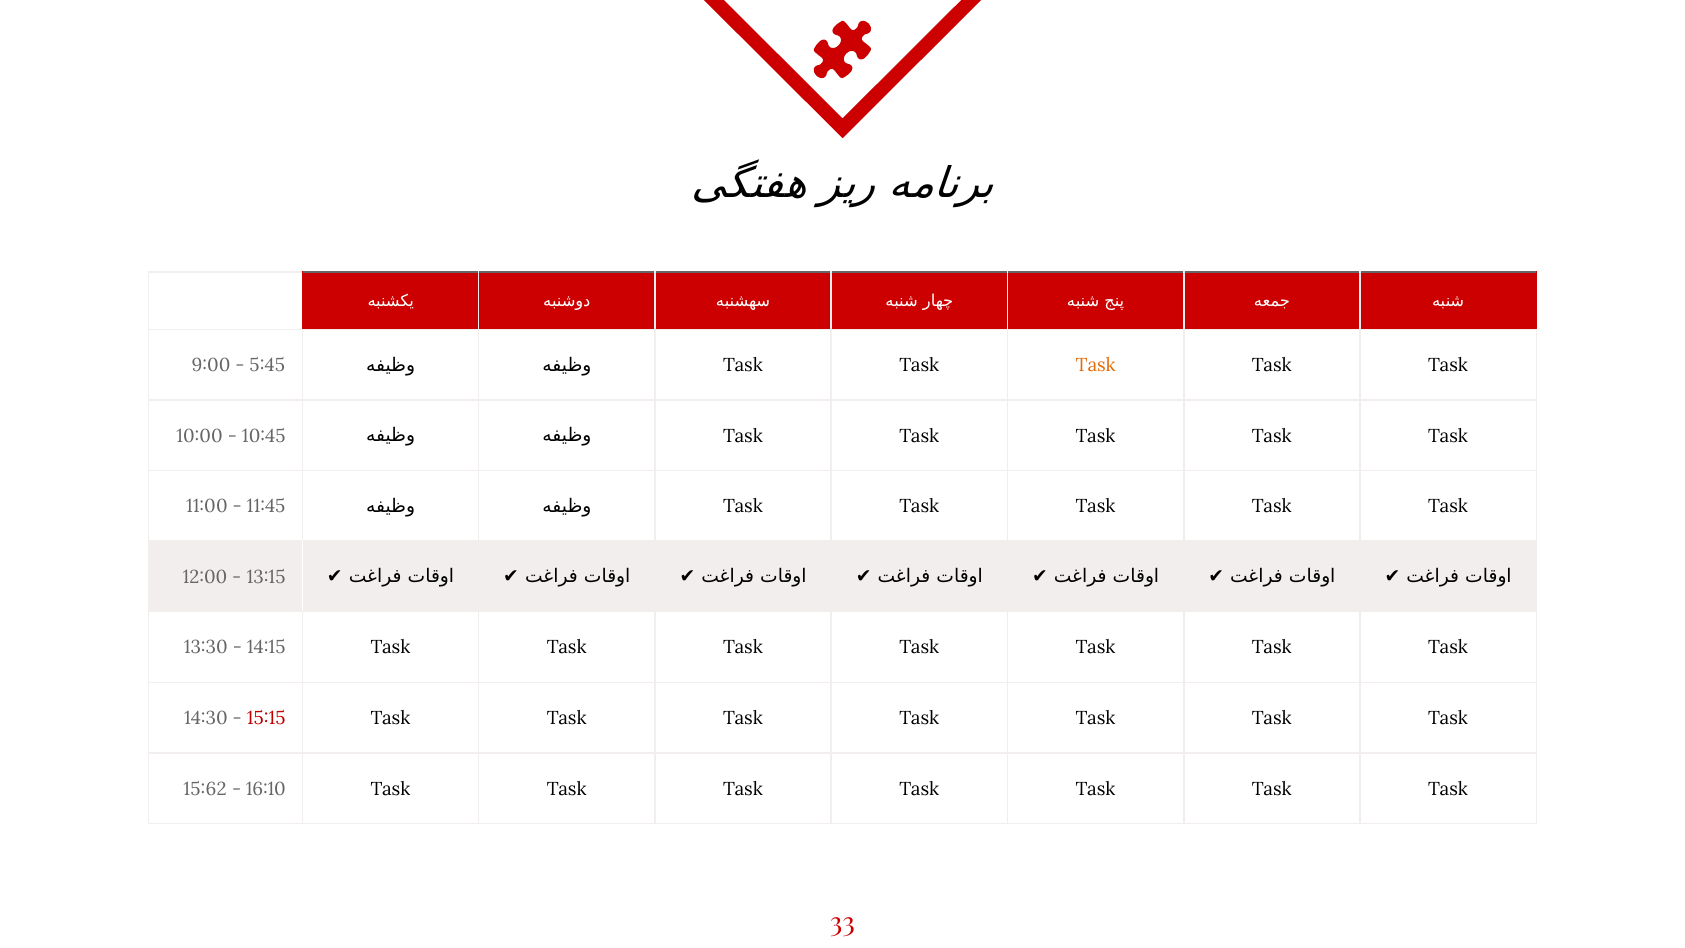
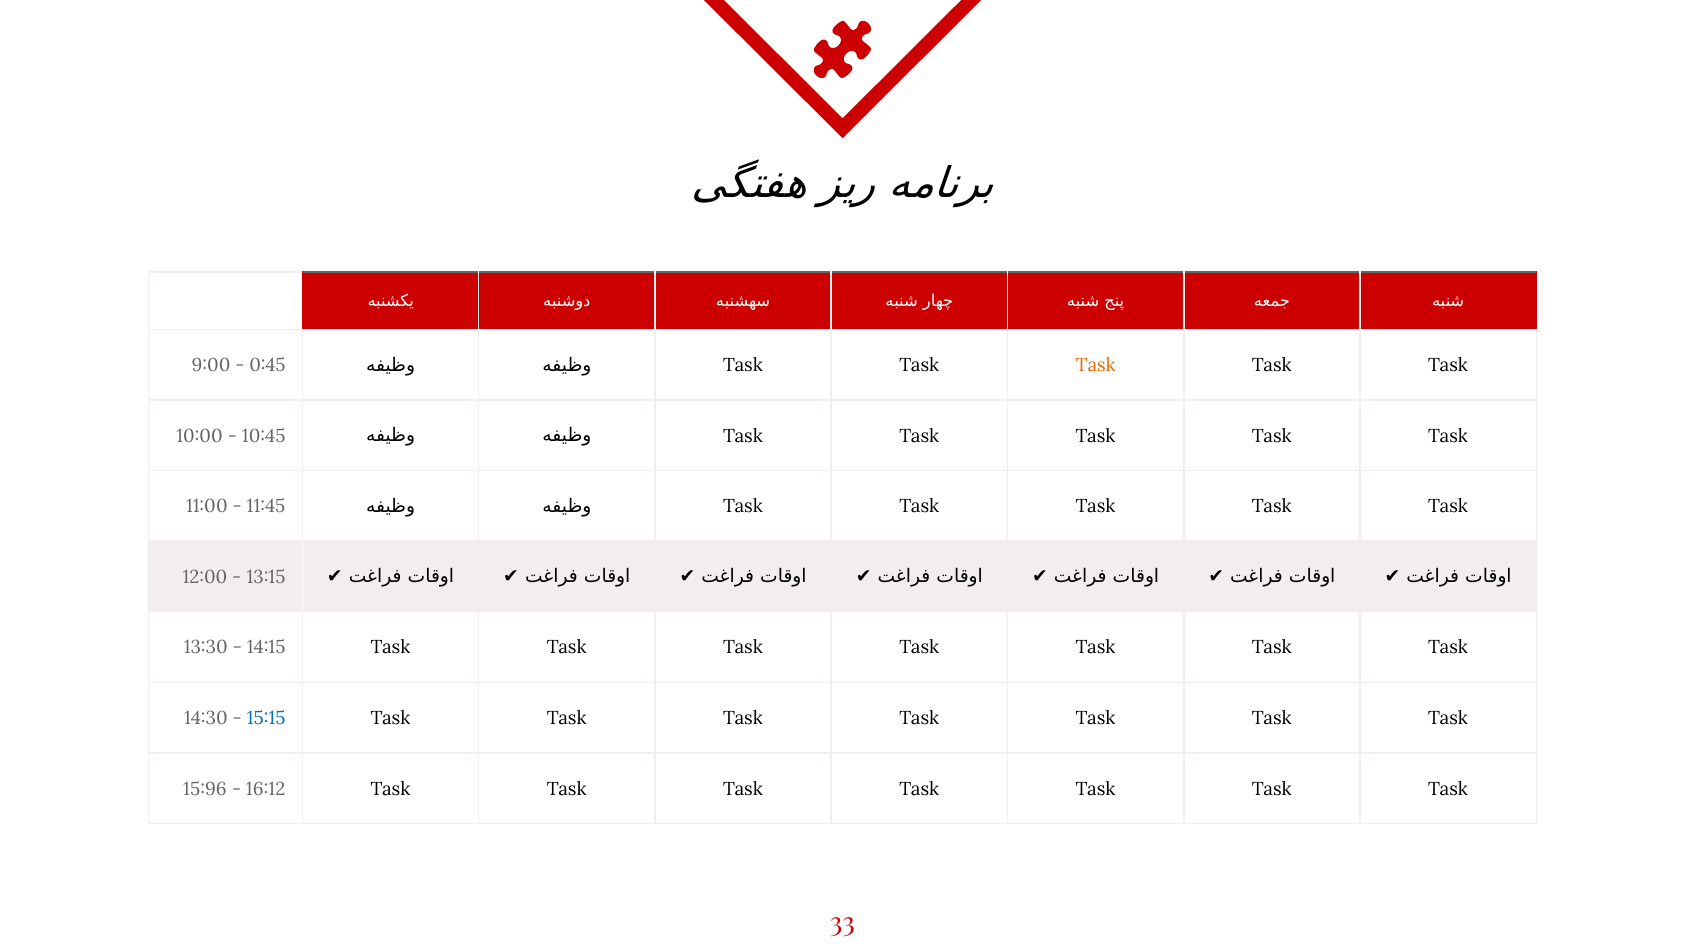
5:45: 5:45 -> 0:45 (267, 365)
15:15 colour: red -> blue (266, 718)
15:62: 15:62 -> 15:96 (205, 789)
16:10: 16:10 -> 16:12 (266, 789)
